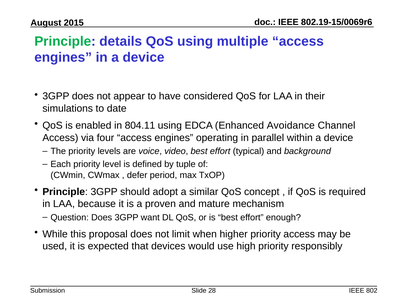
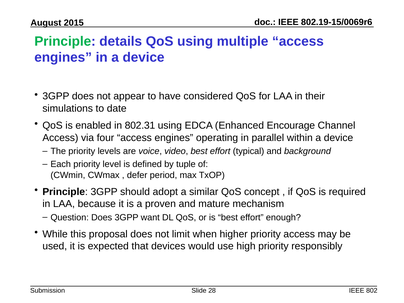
804.11: 804.11 -> 802.31 (140, 126)
Avoidance: Avoidance -> Encourage (291, 126)
